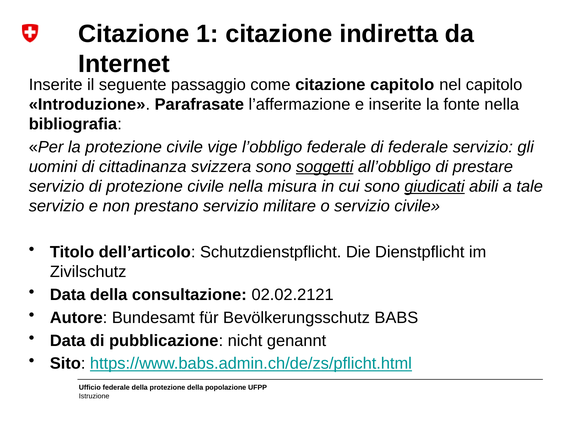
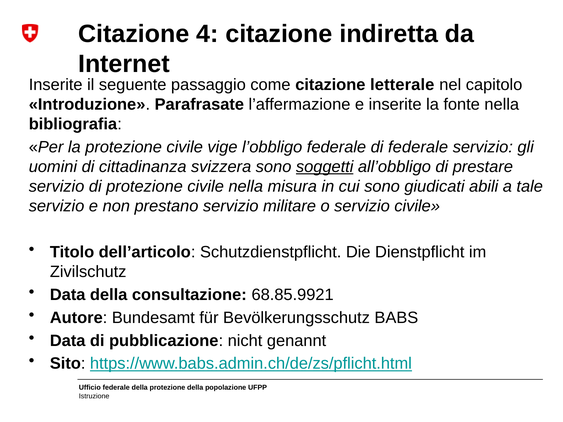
1: 1 -> 4 (207, 34)
citazione capitolo: capitolo -> letterale (402, 85)
giudicati underline: present -> none (434, 186)
02.02.2121: 02.02.2121 -> 68.85.9921 (293, 295)
